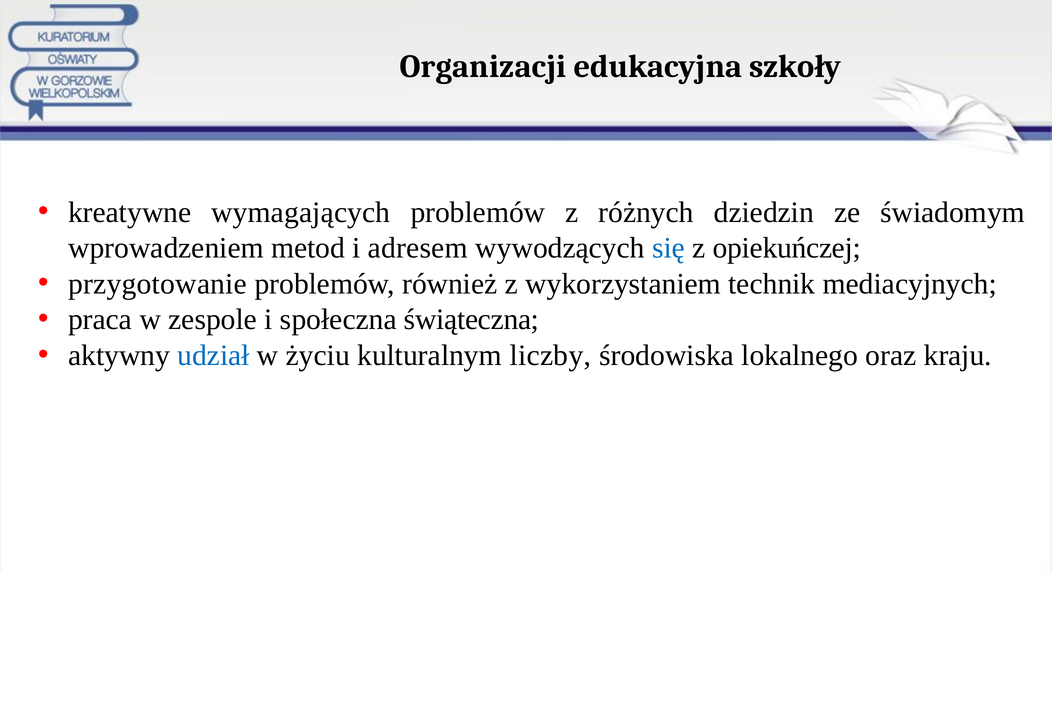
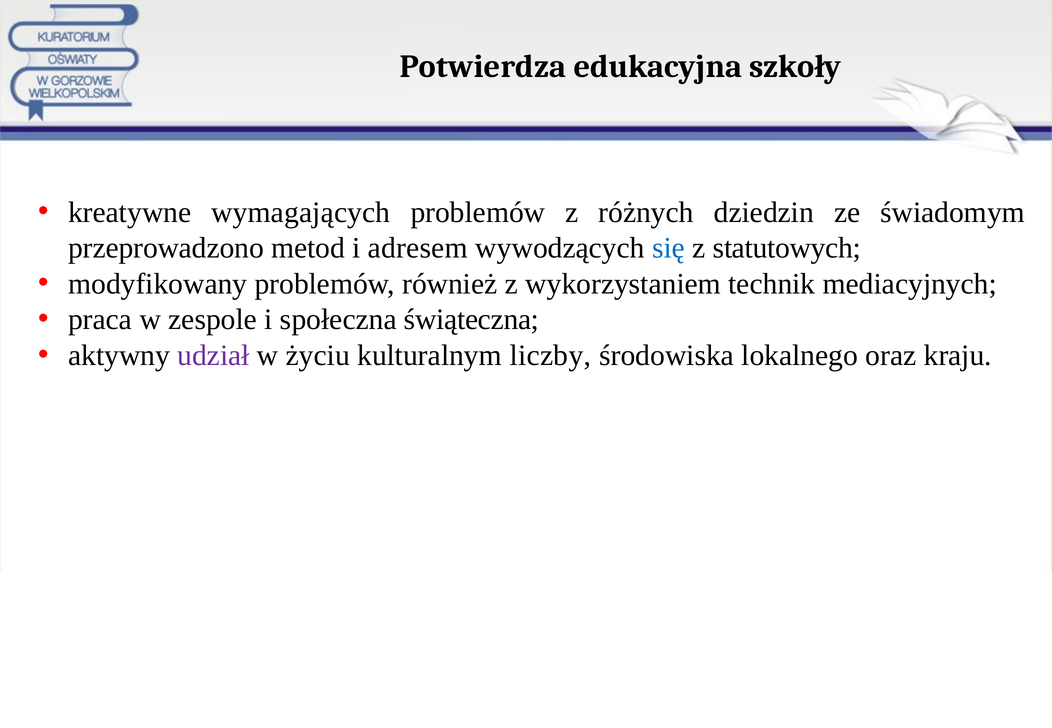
Organizacji: Organizacji -> Potwierdza (483, 67)
wprowadzeniem: wprowadzeniem -> przeprowadzono (166, 248)
opiekuńczej: opiekuńczej -> statutowych (787, 248)
przygotowanie: przygotowanie -> modyfikowany (158, 284)
udział colour: blue -> purple (214, 356)
